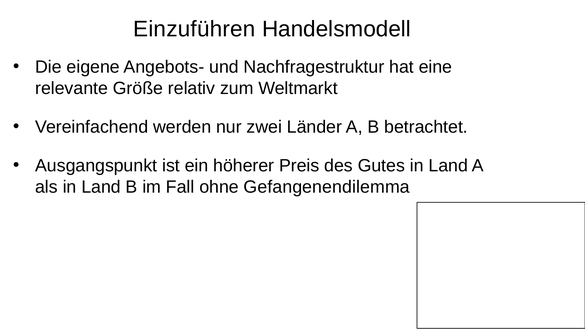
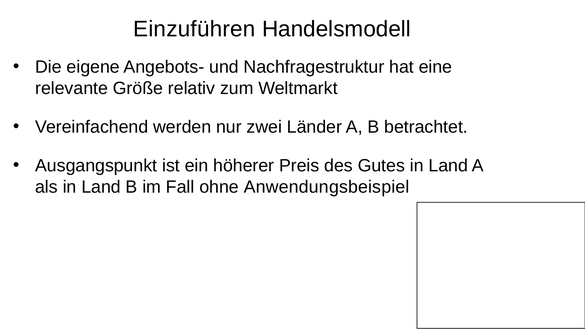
Gefangenendilemma: Gefangenendilemma -> Anwendungsbeispiel (327, 187)
